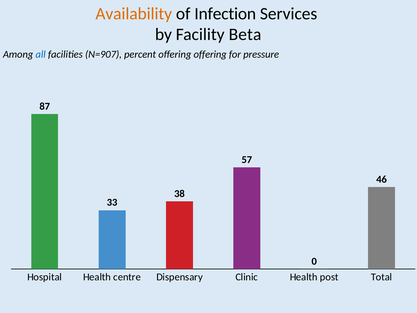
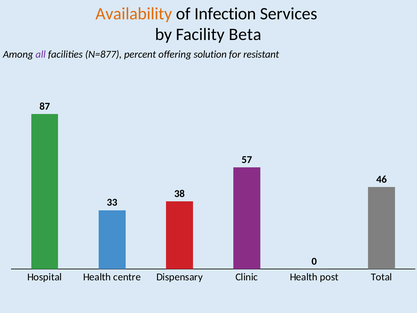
all colour: blue -> purple (41, 54)
N=907: N=907 -> N=877 (103, 54)
offering offering: offering -> solution (210, 54)
pressure: pressure -> resistant (261, 54)
